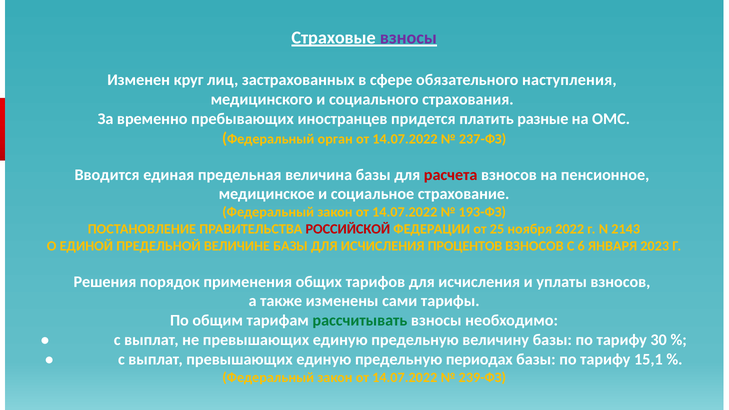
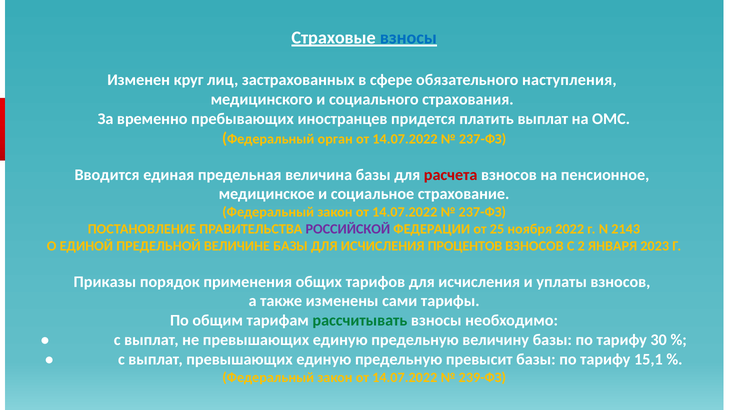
взносы colour: purple -> blue (408, 38)
платить разные: разные -> выплат (543, 119)
193-ФЗ: 193-ФЗ -> 237-ФЗ (482, 212)
РОССИЙСКОЙ colour: red -> purple (348, 229)
6: 6 -> 2 (581, 246)
Решения: Решения -> Приказы (105, 282)
периодах: периодах -> превысит (479, 359)
